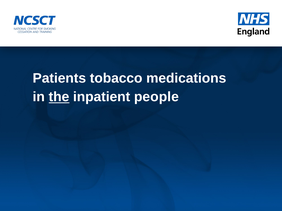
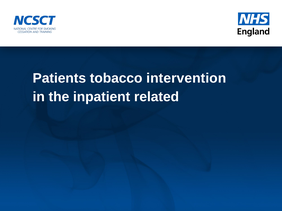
medications: medications -> intervention (186, 78)
the underline: present -> none (59, 97)
people: people -> related (157, 97)
